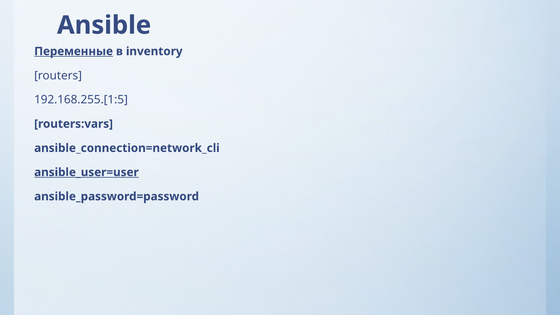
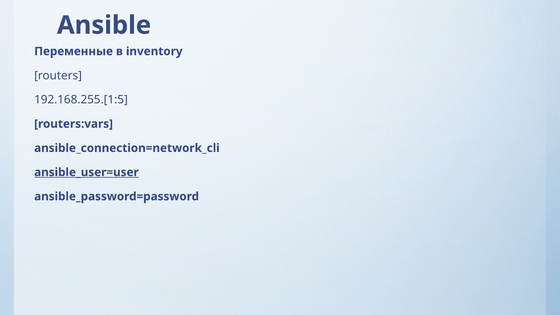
Переменные underline: present -> none (74, 51)
